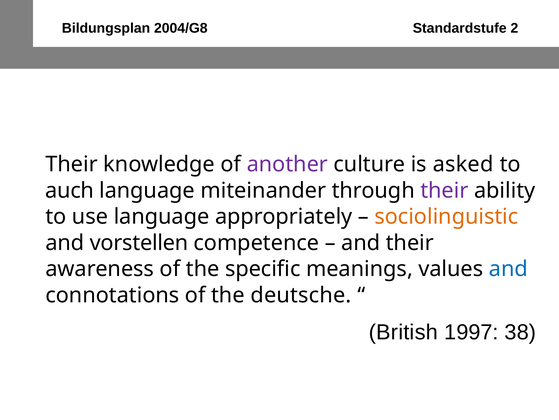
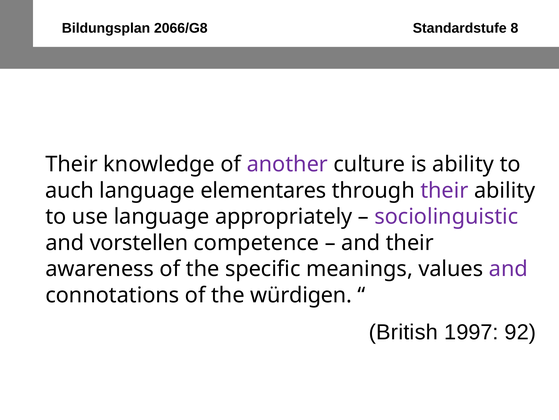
2004/G8: 2004/G8 -> 2066/G8 (181, 28)
2: 2 -> 8 (514, 28)
is asked: asked -> ability (463, 164)
miteinander: miteinander -> elementares (263, 190)
sociolinguistic colour: orange -> purple (446, 216)
and colour: blue -> purple (508, 269)
deutsche: deutsche -> würdigen (301, 295)
38: 38 -> 92 (520, 332)
